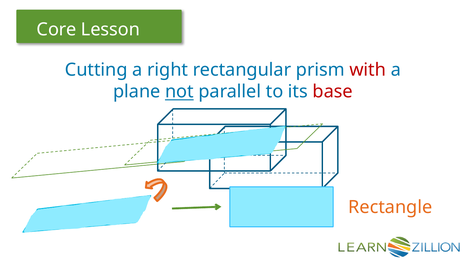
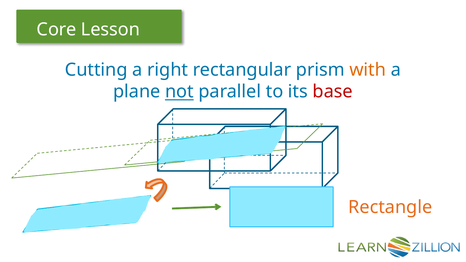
with colour: red -> orange (368, 70)
